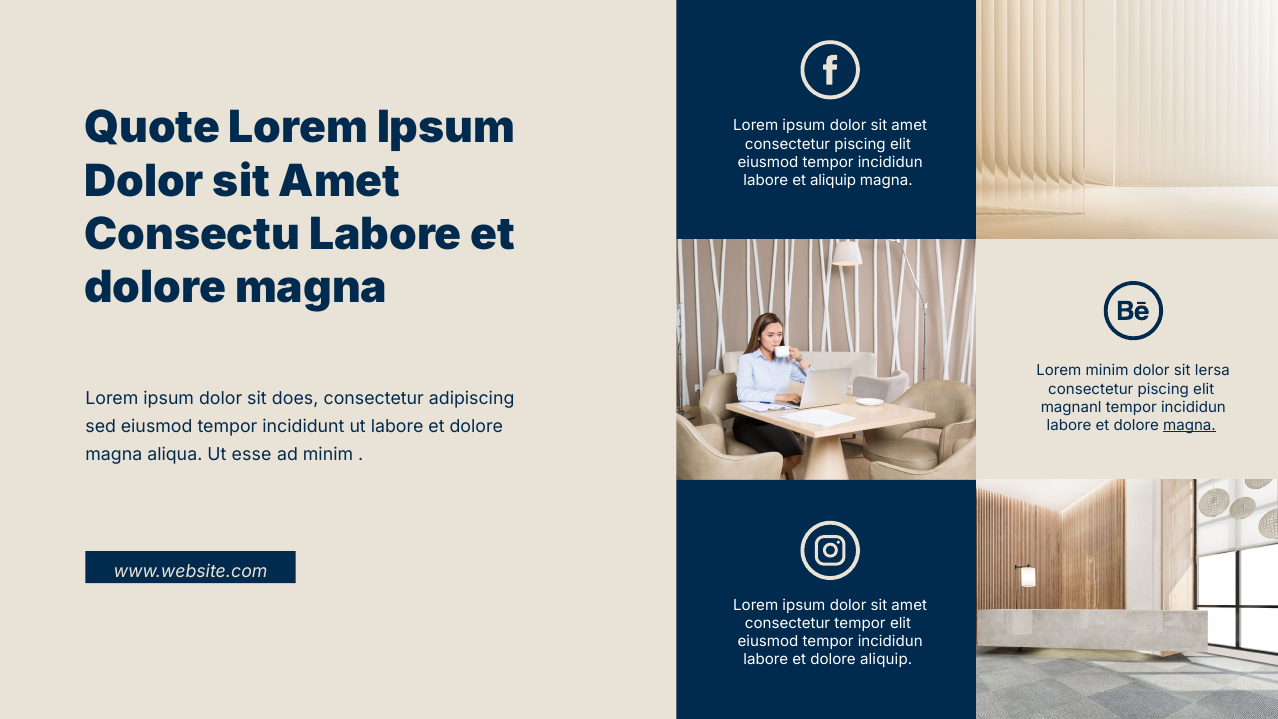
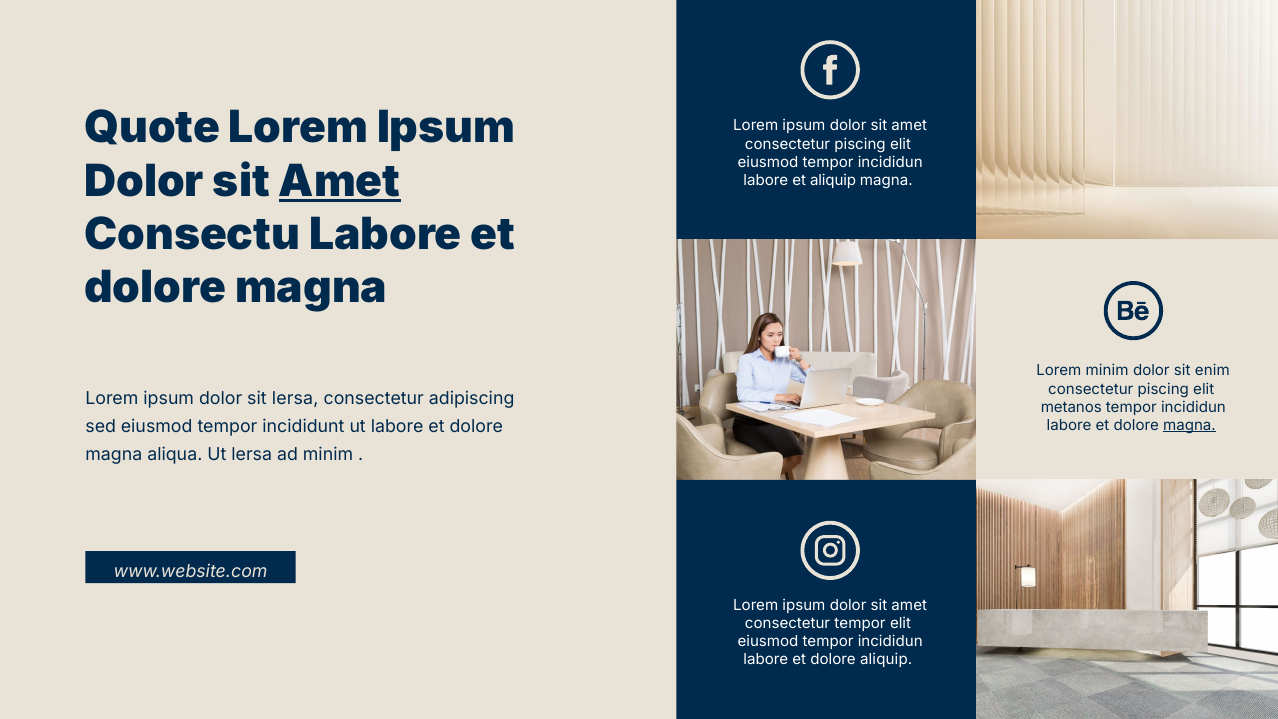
Amet underline: none -> present (340, 181)
lersa: lersa -> enim (1212, 371)
sit does: does -> lersa (295, 398)
magnanl: magnanl -> metanos (1071, 407)
Ut esse: esse -> lersa (252, 454)
